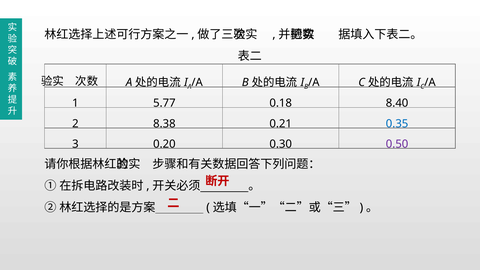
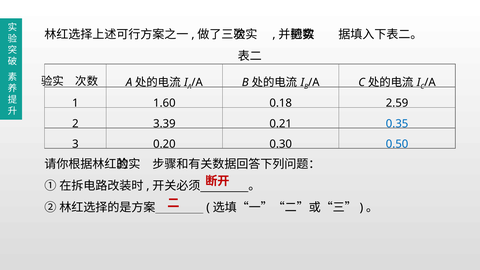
5.77: 5.77 -> 1.60 (164, 103)
8.40: 8.40 -> 2.59 (397, 103)
8.38: 8.38 -> 3.39 (164, 124)
0.50 colour: purple -> blue (397, 144)
